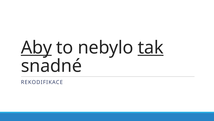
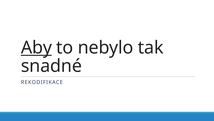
tak underline: present -> none (151, 47)
